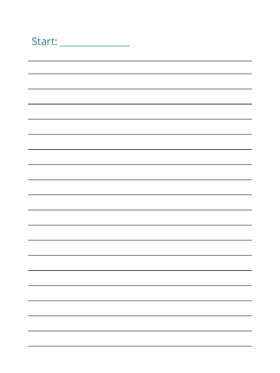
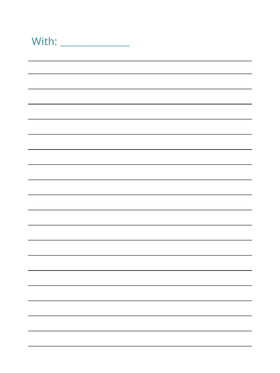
Start: Start -> With (45, 42)
